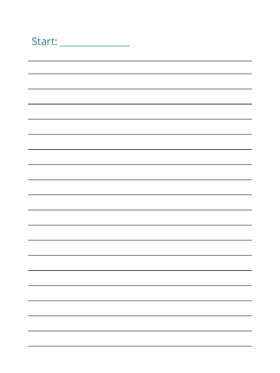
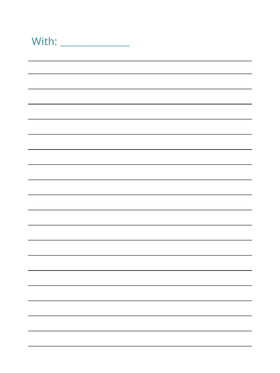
Start: Start -> With (45, 42)
